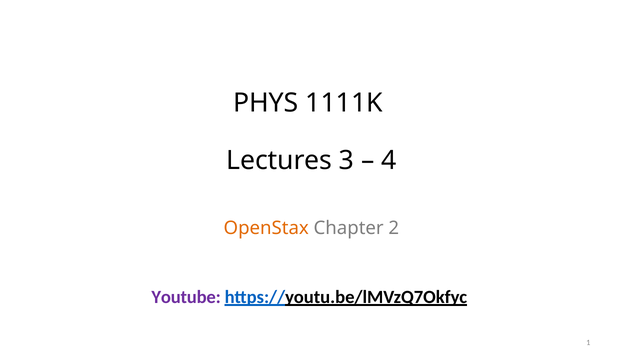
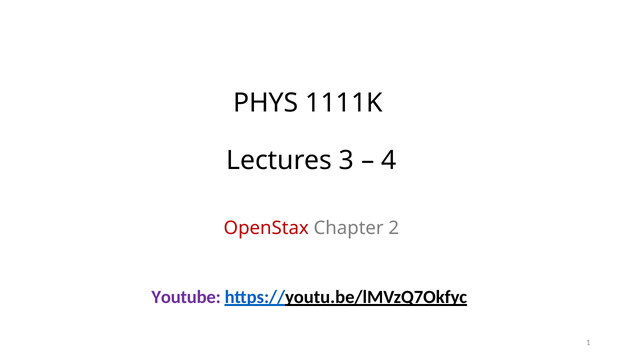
OpenStax colour: orange -> red (266, 228)
